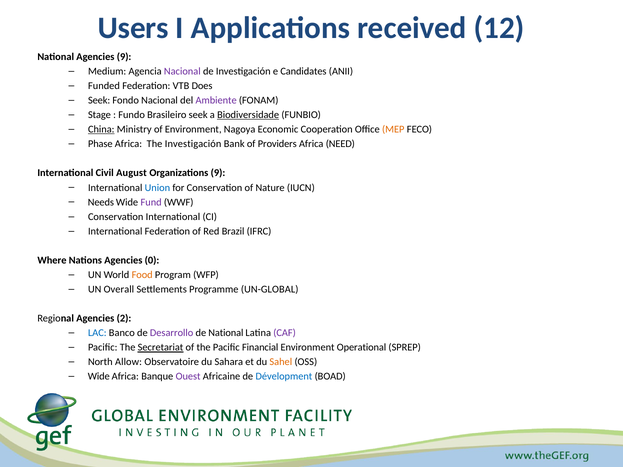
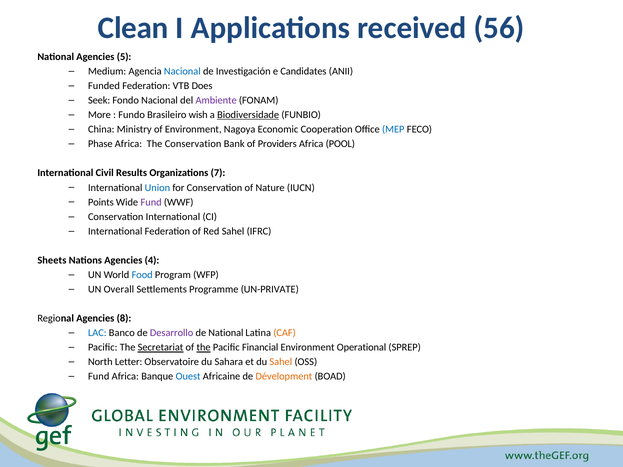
Users: Users -> Clean (133, 28)
12: 12 -> 56 (499, 28)
Agencies 9: 9 -> 5 (124, 57)
Nacional colour: purple -> blue (182, 71)
Stage: Stage -> More (99, 115)
Brasileiro seek: seek -> wish (198, 115)
China underline: present -> none (101, 130)
MEP colour: orange -> blue (393, 130)
The Investigación: Investigación -> Conservation (193, 144)
NEED: NEED -> POOL (340, 144)
August: August -> Results (132, 173)
Organizations 9: 9 -> 7 (218, 173)
Needs: Needs -> Points (101, 202)
Red Brazil: Brazil -> Sahel (233, 231)
Where: Where -> Sheets (52, 260)
0: 0 -> 4 (152, 260)
Food colour: orange -> blue (142, 275)
UN-GLOBAL: UN-GLOBAL -> UN-PRIVATE (270, 290)
2: 2 -> 8 (124, 319)
CAF colour: purple -> orange (285, 333)
the underline: none -> present (204, 348)
Allow: Allow -> Letter (129, 362)
Wide: Wide -> Fund (99, 377)
Ouest colour: purple -> blue (188, 377)
Dévelopment colour: blue -> orange (284, 377)
